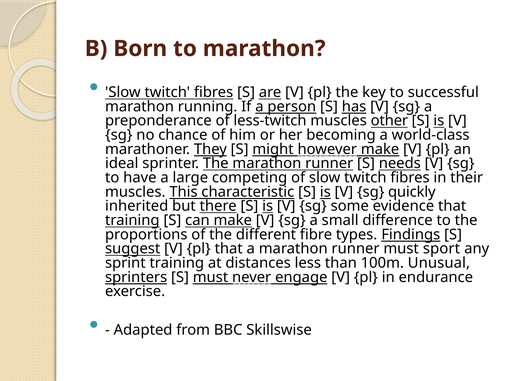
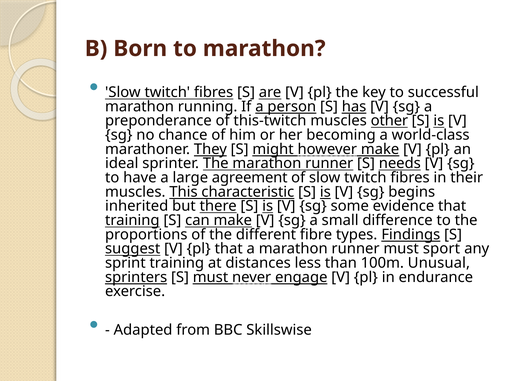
less-twitch: less-twitch -> this-twitch (270, 121)
competing: competing -> agreement (250, 178)
quickly: quickly -> begins (412, 192)
